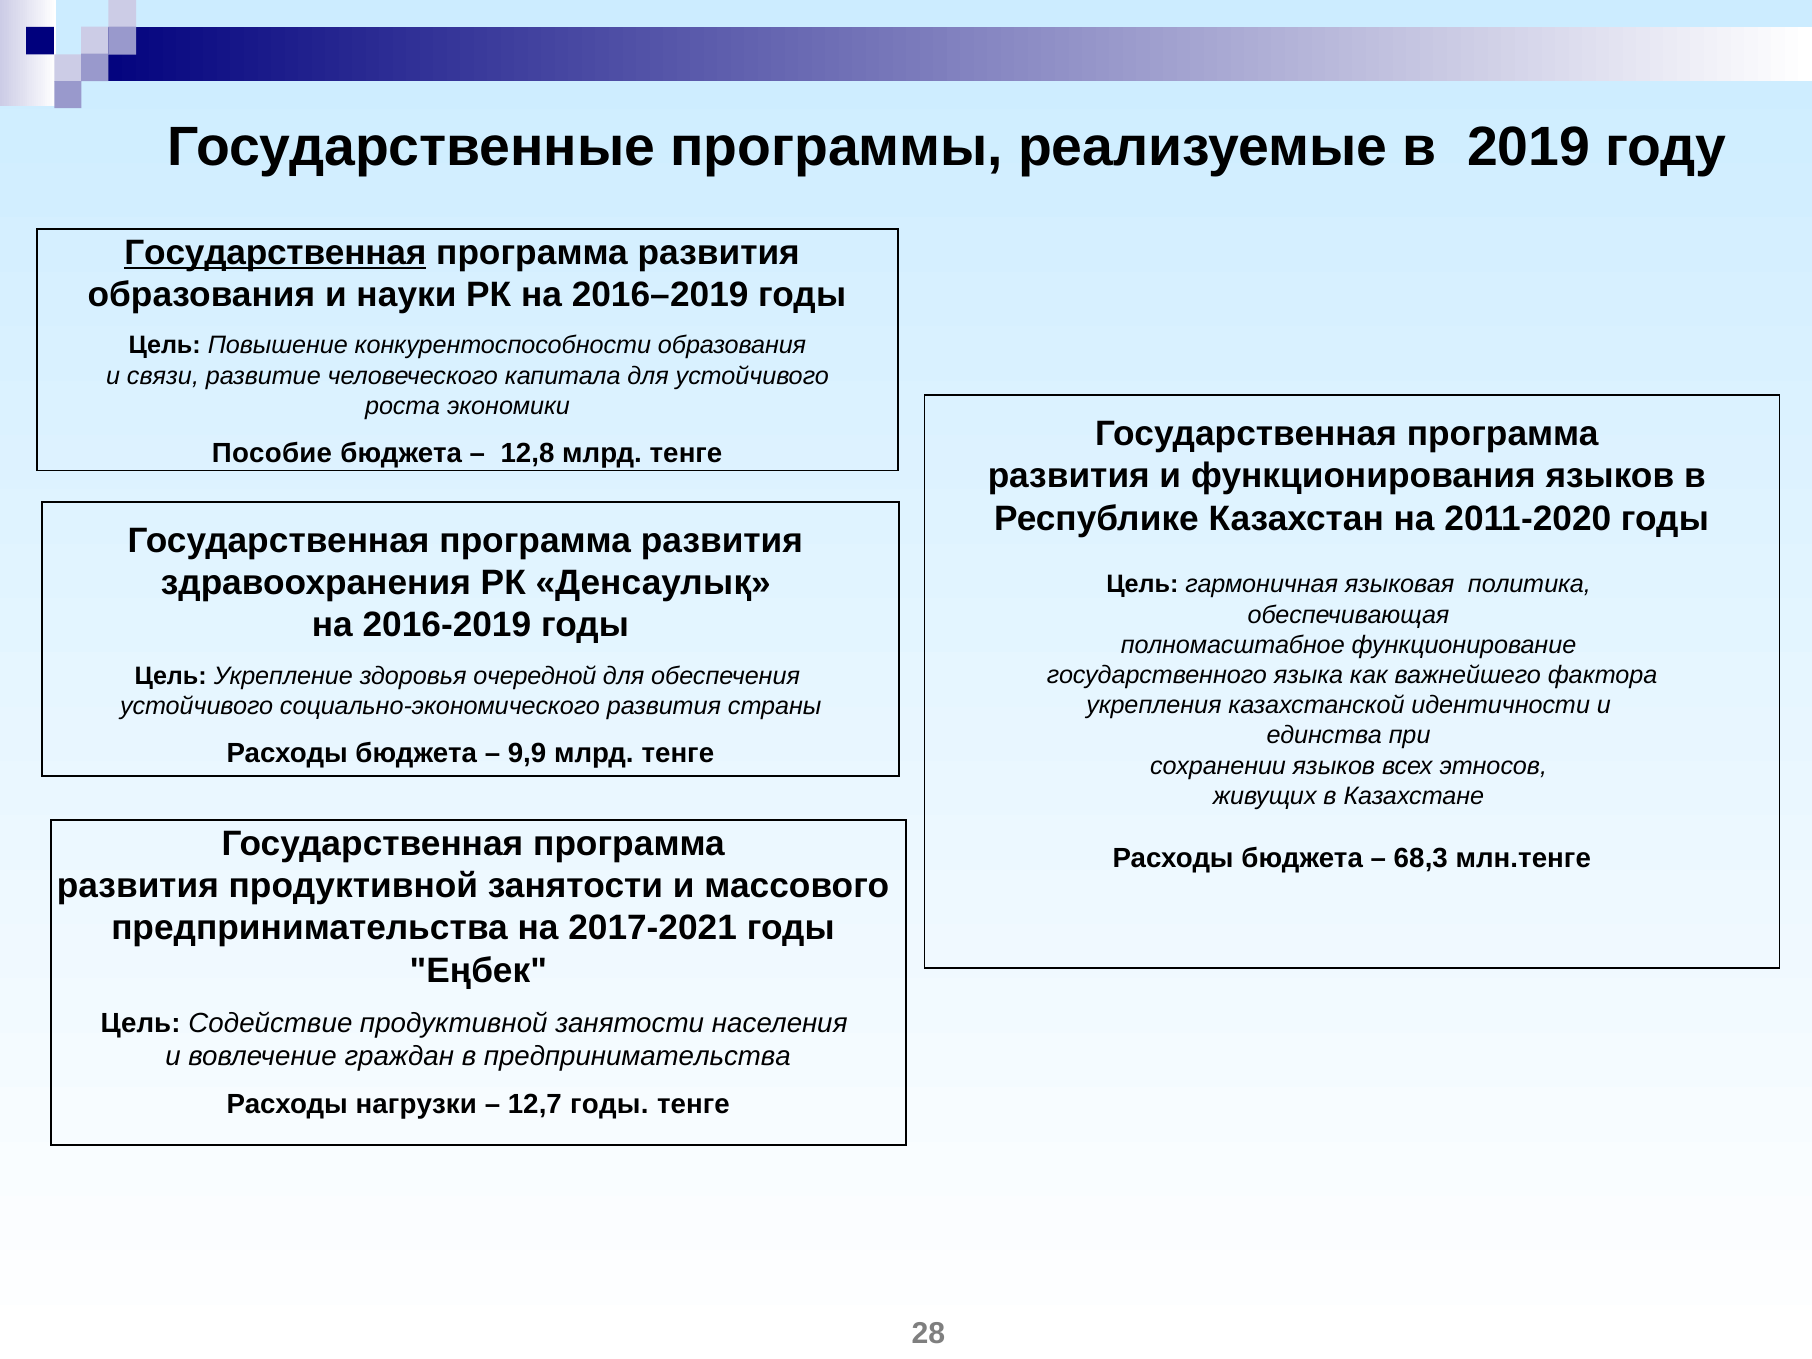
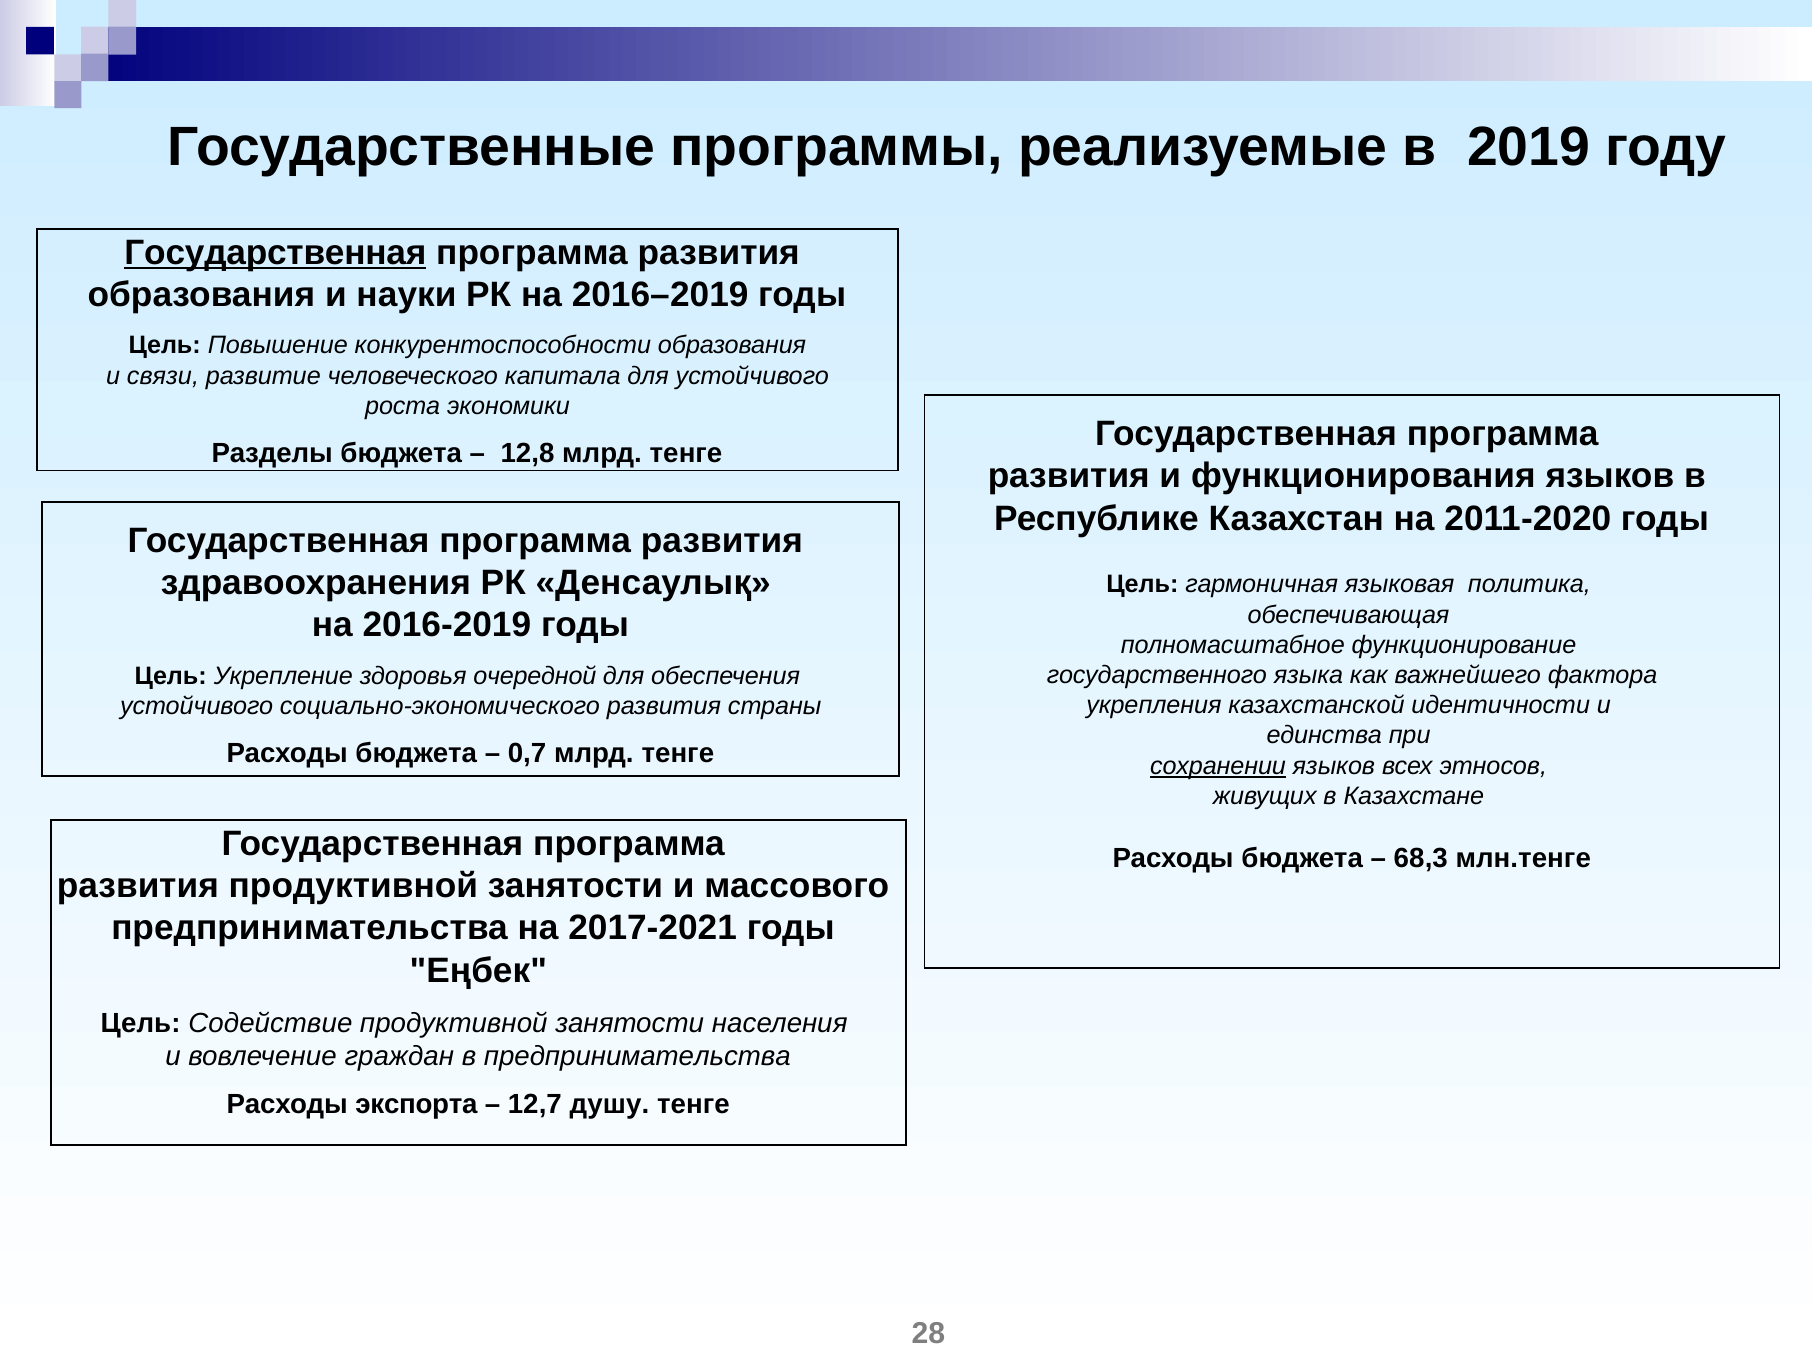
Пособие: Пособие -> Разделы (272, 453)
9,9: 9,9 -> 0,7 (527, 753)
сохранении underline: none -> present (1218, 766)
нагрузки: нагрузки -> экспорта (416, 1104)
12,7 годы: годы -> душу (609, 1104)
